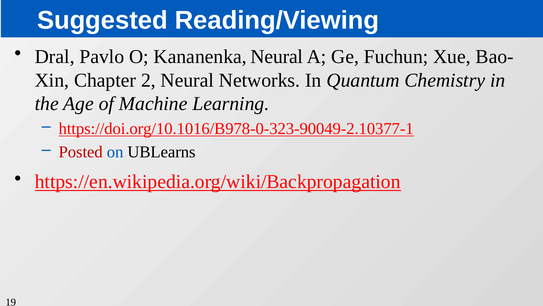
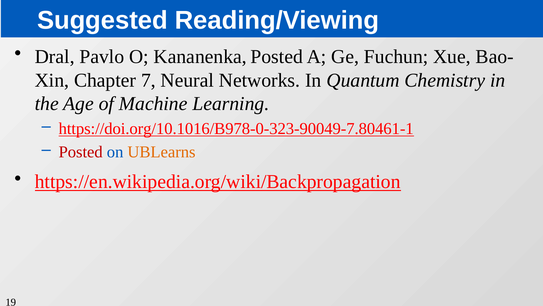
Kananenka Neural: Neural -> Posted (277, 57)
2: 2 -> 7 (148, 80)
https://doi.org/10.1016/B978-0-323-90049-2.10377-1: https://doi.org/10.1016/B978-0-323-90049-2.10377-1 -> https://doi.org/10.1016/B978-0-323-90049-7.80461-1 (236, 128)
UBLearns colour: black -> orange (161, 152)
